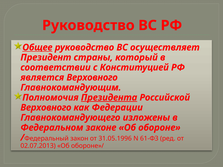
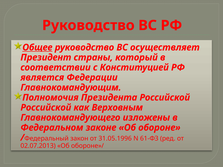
является Верховного: Верховного -> Федерации (92, 78)
Президента underline: present -> none (109, 98)
Верховного: Верховного -> Российской (46, 108)
Федерации: Федерации -> Верховным (117, 108)
